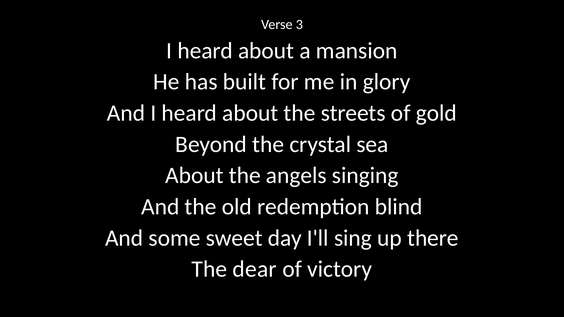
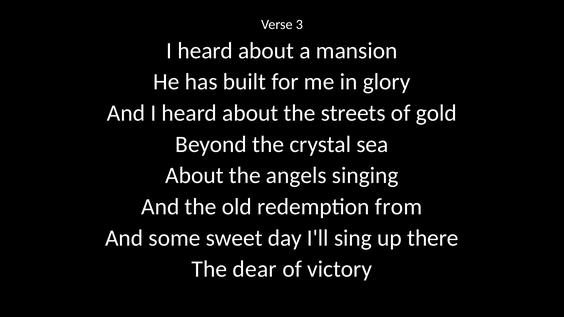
blind: blind -> from (399, 207)
